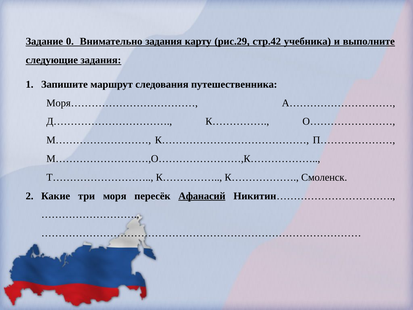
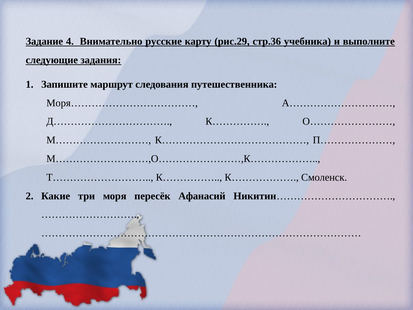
0: 0 -> 4 (70, 41)
Внимательно задания: задания -> русские (164, 41)
стр.42: стр.42 -> стр.36 (267, 41)
Афанасий underline: present -> none (202, 196)
